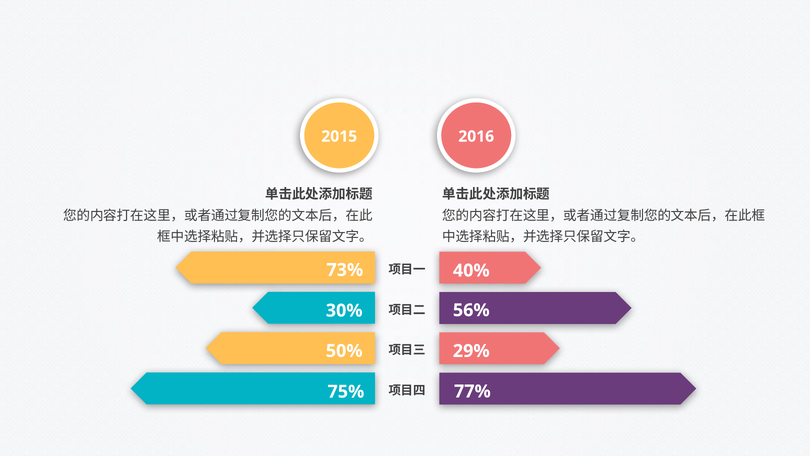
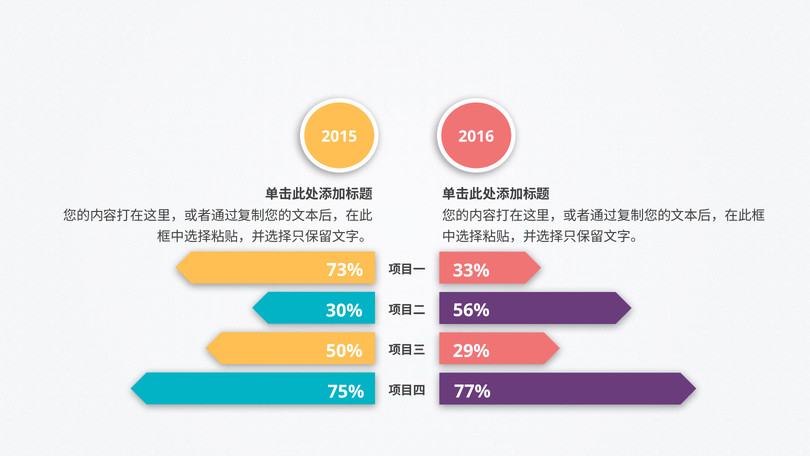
40%: 40% -> 33% (471, 270)
